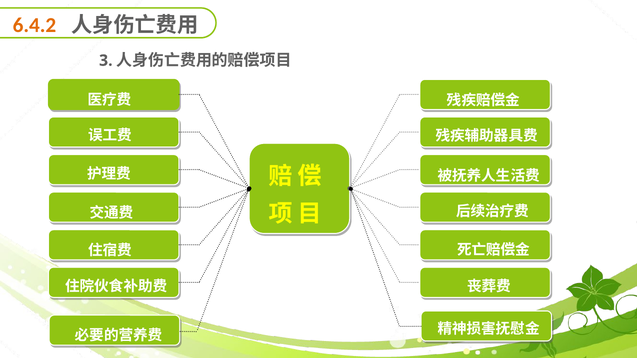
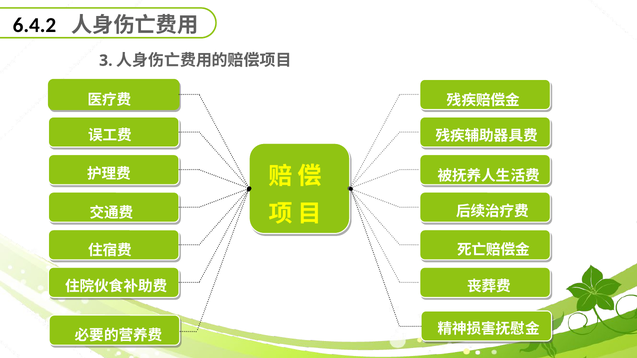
6.4.2 colour: orange -> black (34, 25)
